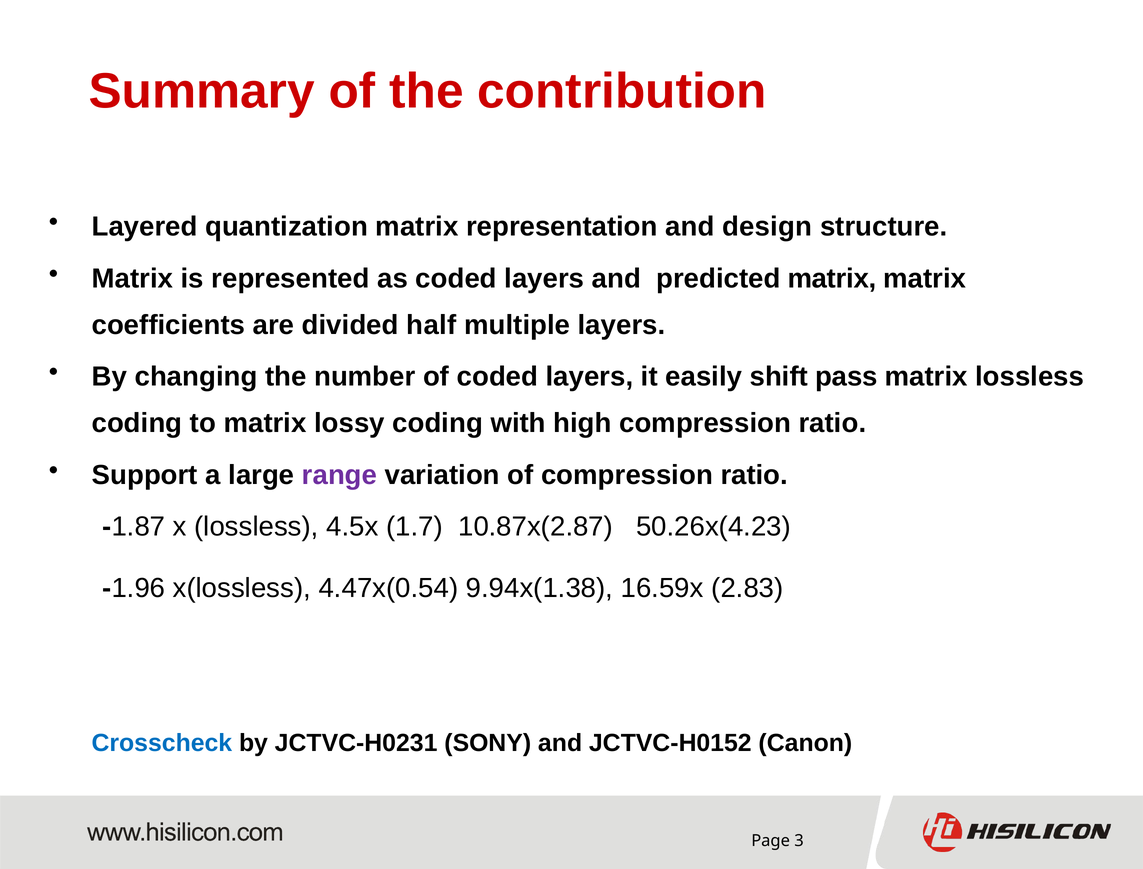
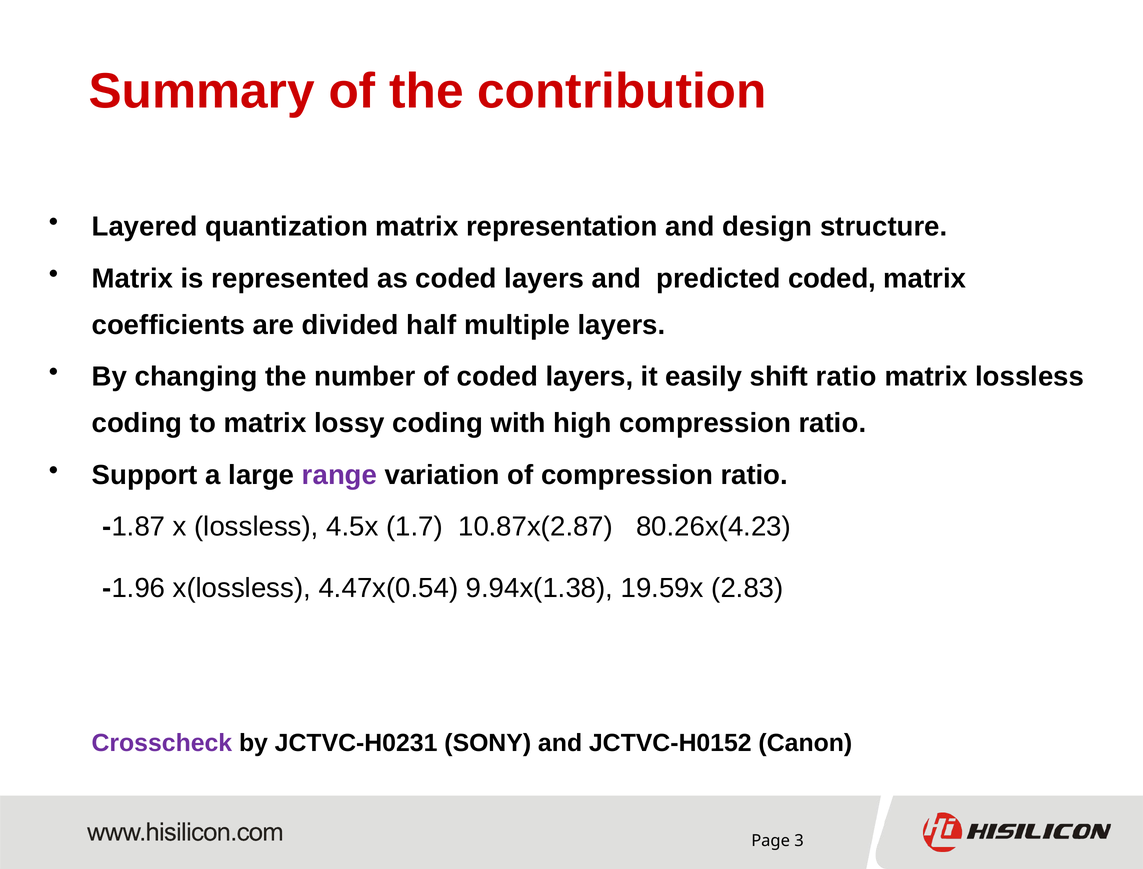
predicted matrix: matrix -> coded (832, 279)
shift pass: pass -> ratio (846, 377)
50.26x(4.23: 50.26x(4.23 -> 80.26x(4.23 (714, 527)
16.59x: 16.59x -> 19.59x (662, 588)
Crosscheck colour: blue -> purple (162, 743)
